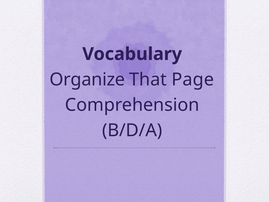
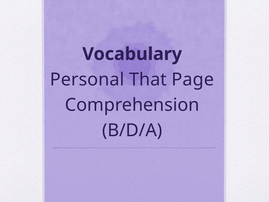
Organize: Organize -> Personal (87, 79)
